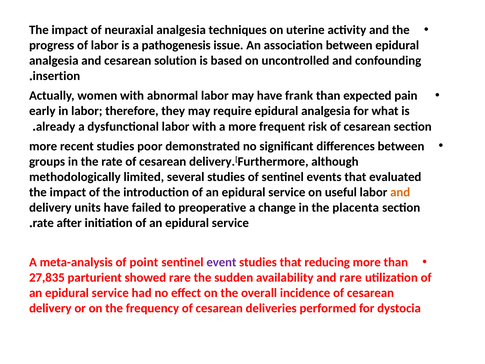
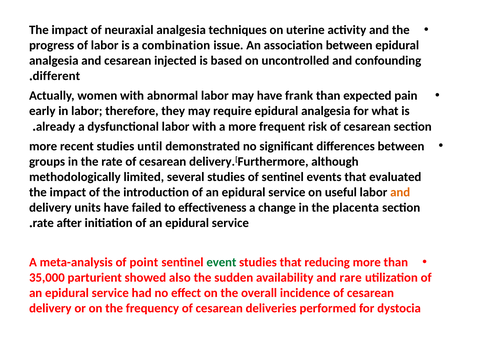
pathogenesis: pathogenesis -> combination (176, 45)
solution: solution -> injected (175, 61)
insertion: insertion -> different (56, 76)
poor: poor -> until (150, 146)
preoperative: preoperative -> effectiveness (212, 207)
event colour: purple -> green (221, 262)
27,835: 27,835 -> 35,000 (47, 277)
showed rare: rare -> also (180, 277)
